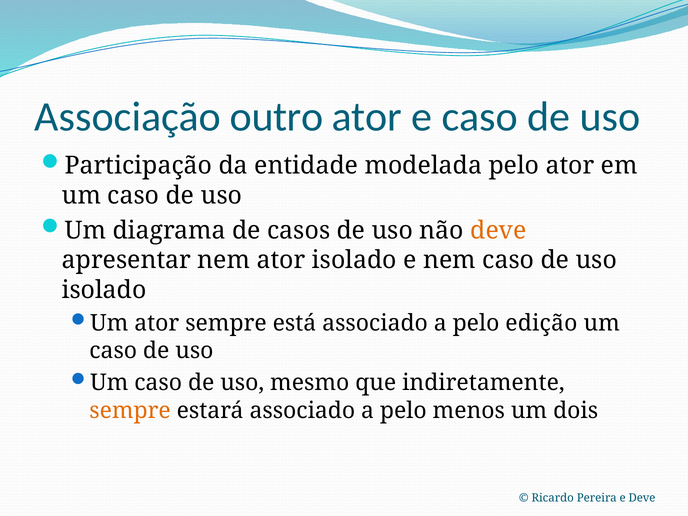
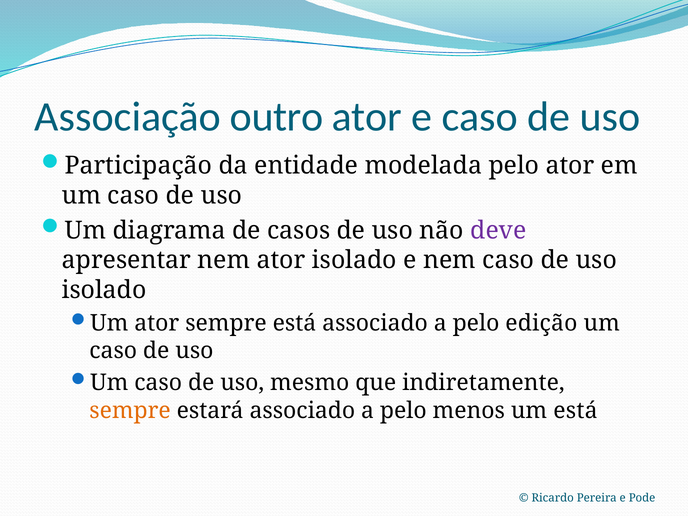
deve colour: orange -> purple (498, 230)
um dois: dois -> está (575, 410)
e Deve: Deve -> Pode (642, 498)
